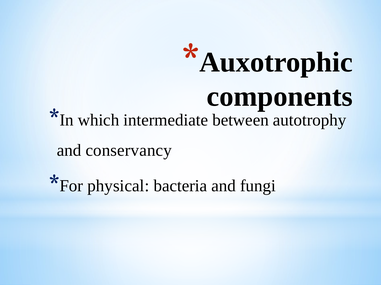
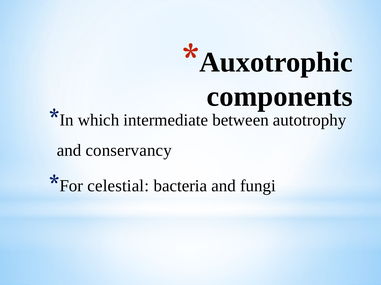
physical: physical -> celestial (118, 186)
